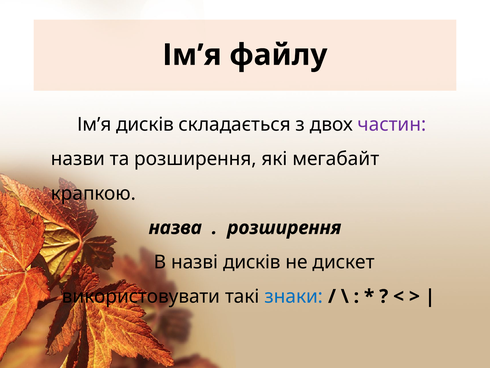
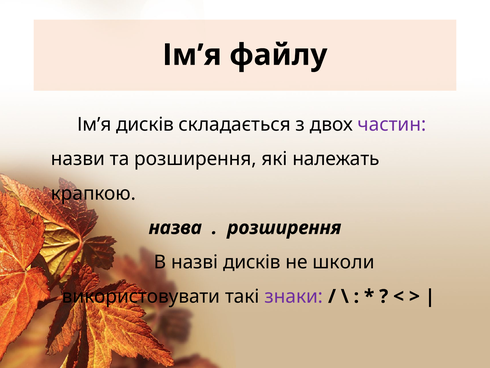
мегабайт: мегабайт -> належать (336, 159)
дискет: дискет -> школи (343, 262)
знаки colour: blue -> purple (294, 296)
